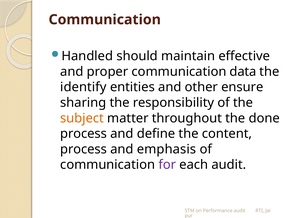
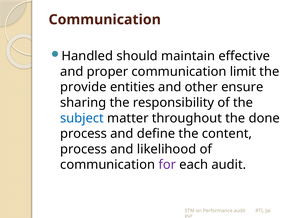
data: data -> limit (243, 72)
identify: identify -> provide (83, 87)
subject colour: orange -> blue (82, 118)
emphasis: emphasis -> likelihood (167, 149)
